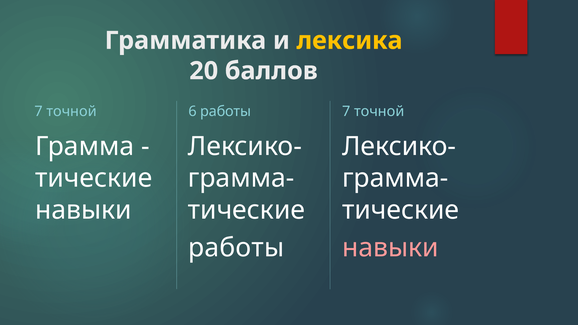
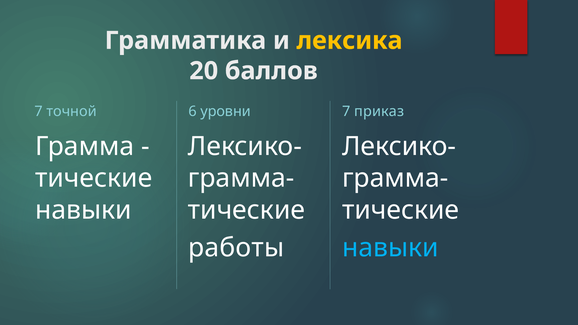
6 работы: работы -> уровни (226, 111)
точной: точной -> приказ (379, 111)
навыки colour: pink -> light blue (390, 248)
